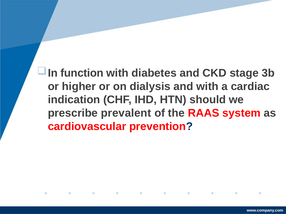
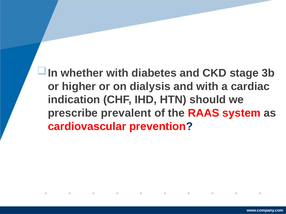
function: function -> whether (82, 73)
